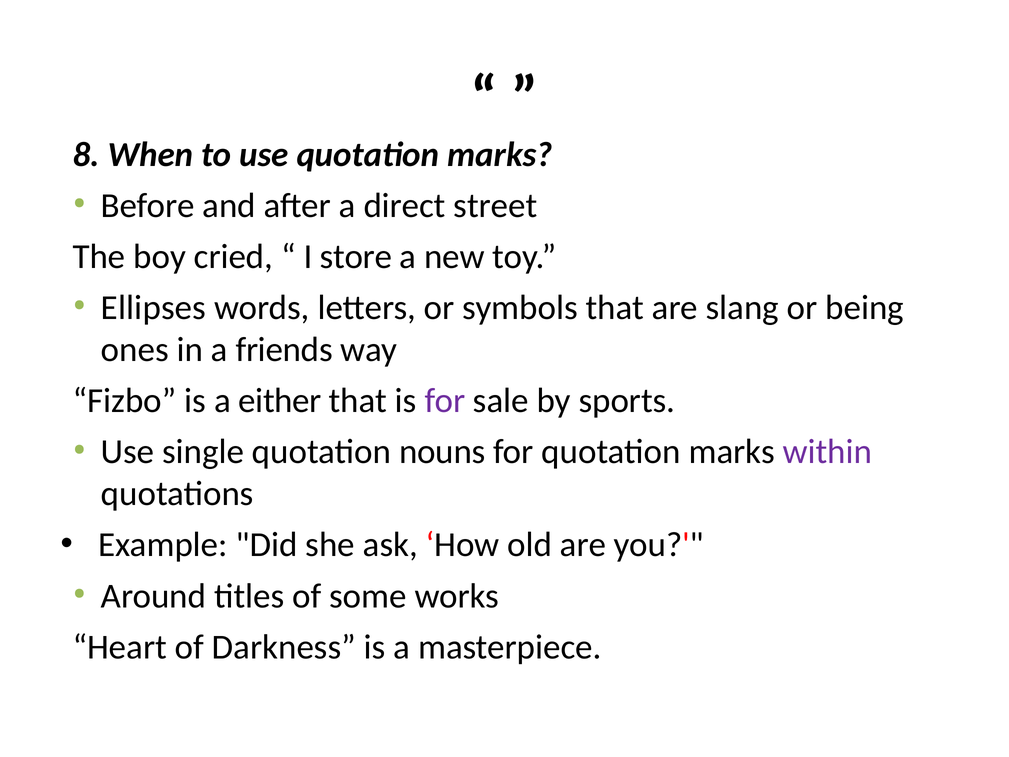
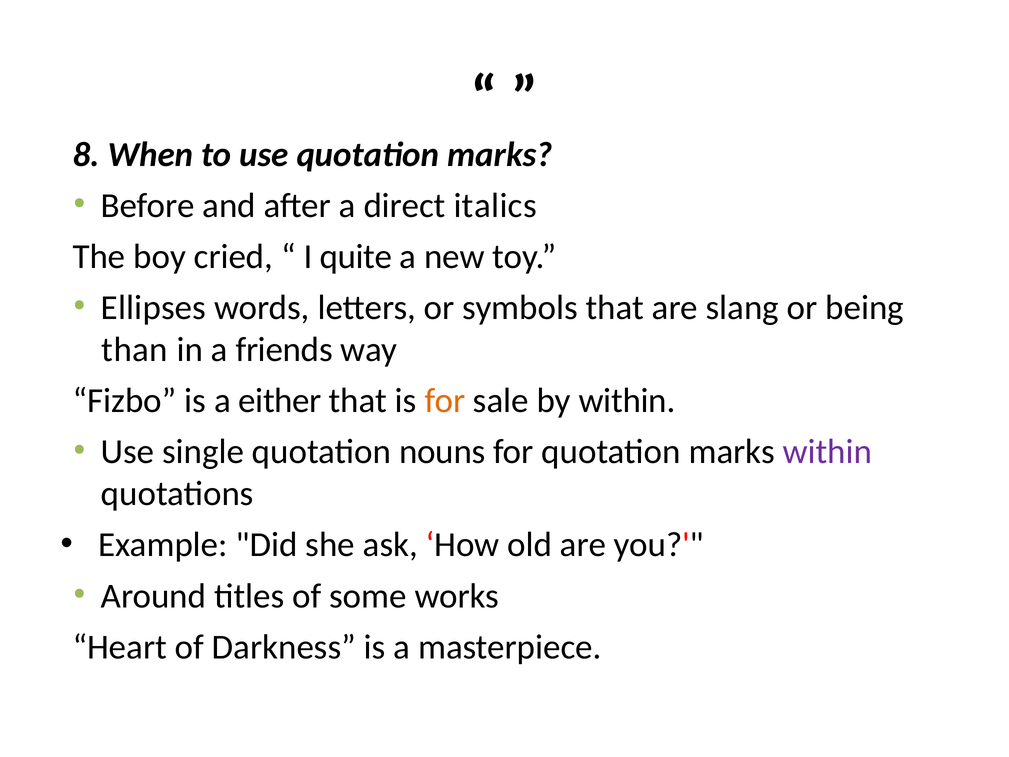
street: street -> italics (495, 206)
store: store -> quite (356, 257)
ones: ones -> than (135, 350)
for colour: purple -> orange (445, 401)
by sports: sports -> within (627, 401)
